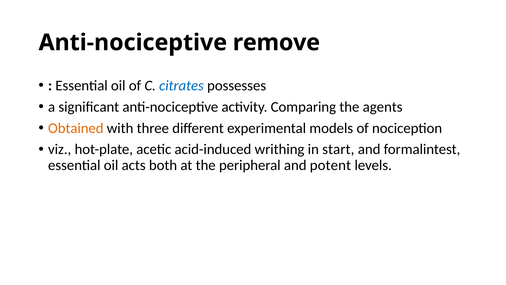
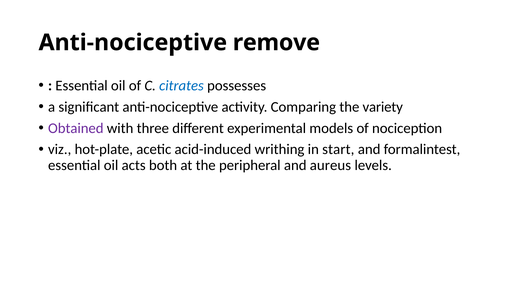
agents: agents -> variety (383, 107)
Obtained colour: orange -> purple (76, 128)
potent: potent -> aureus (330, 165)
